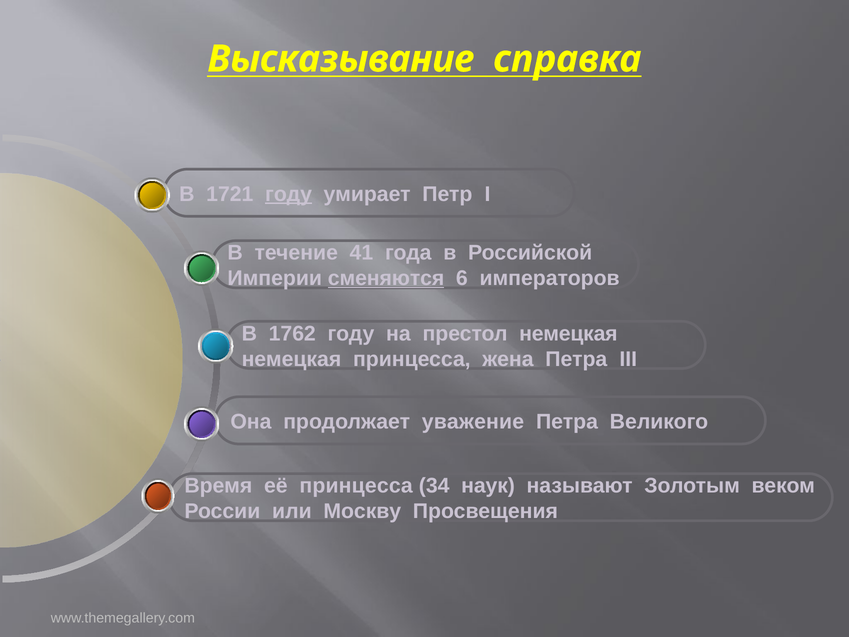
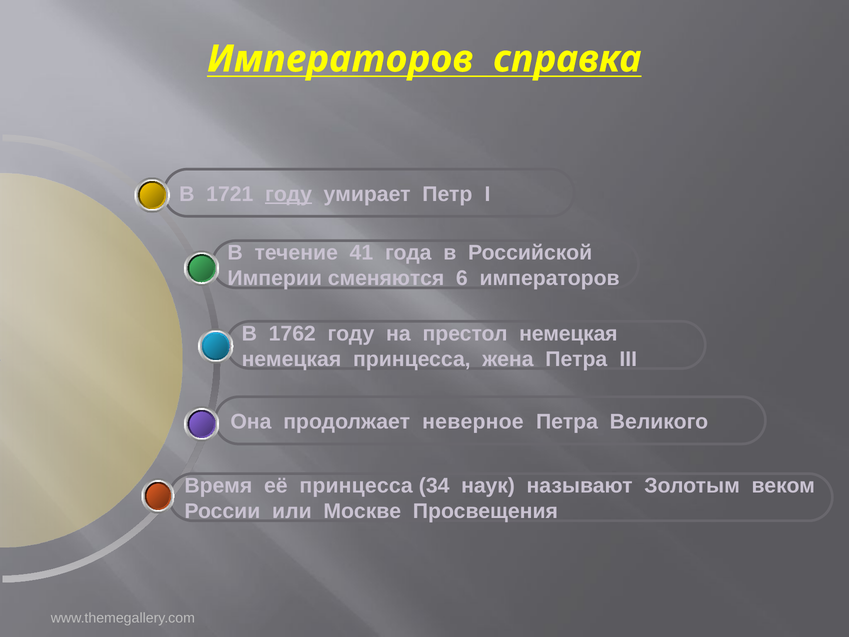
Высказывание: Высказывание -> Императоров (340, 59)
сменяются underline: present -> none (386, 278)
уважение: уважение -> неверное (473, 422)
Москву: Москву -> Москве (362, 511)
